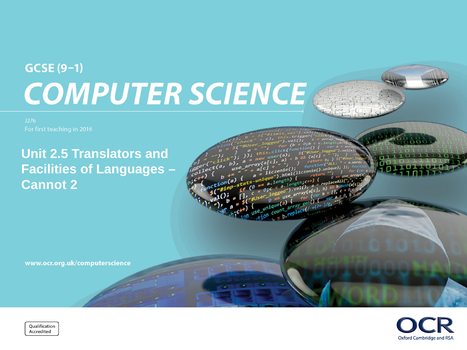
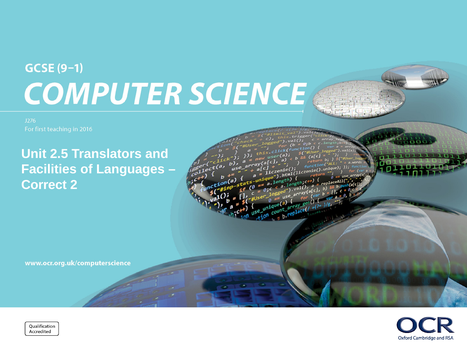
Cannot: Cannot -> Correct (44, 185)
